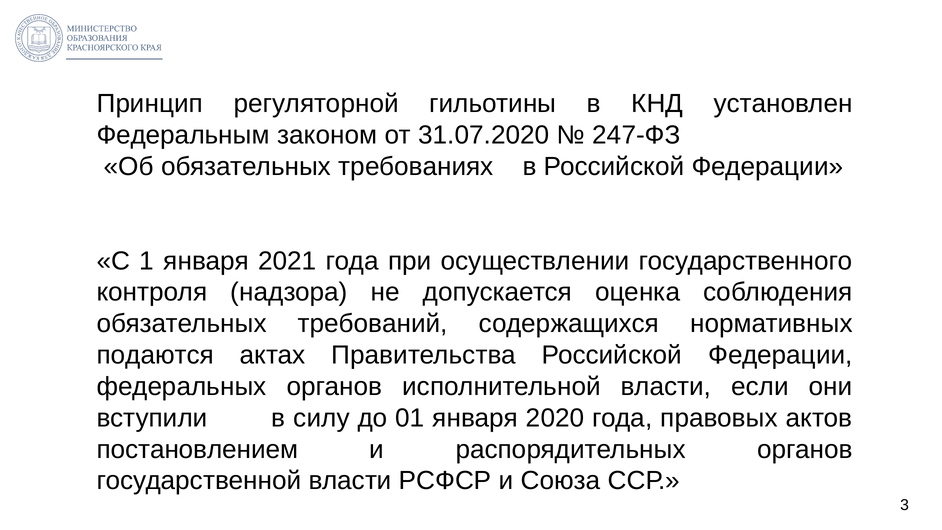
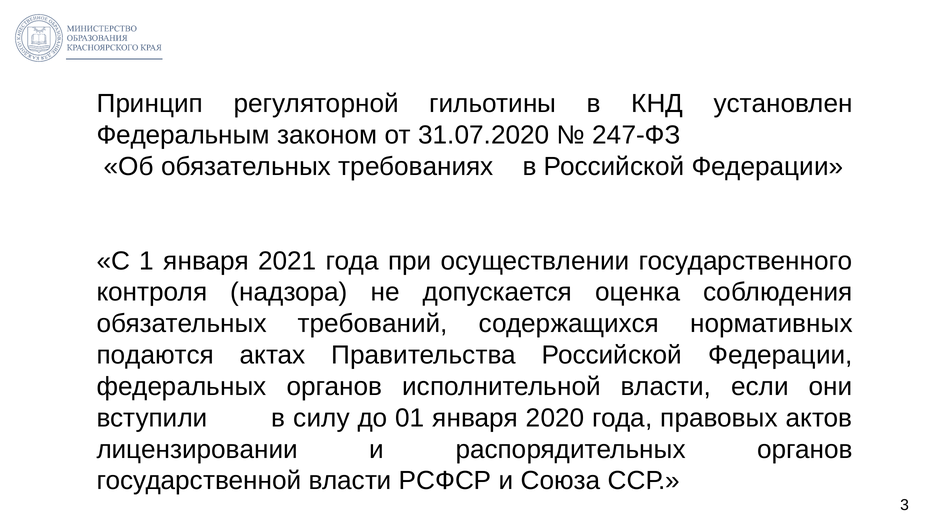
постановлением: постановлением -> лицензировании (197, 449)
